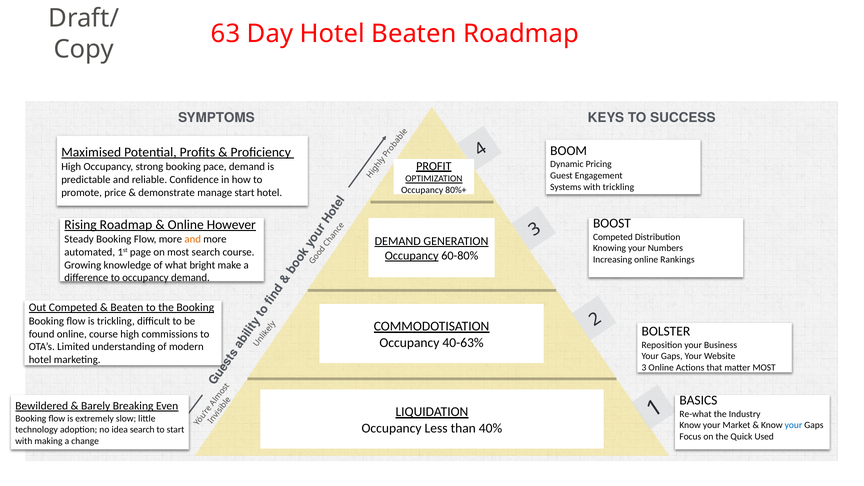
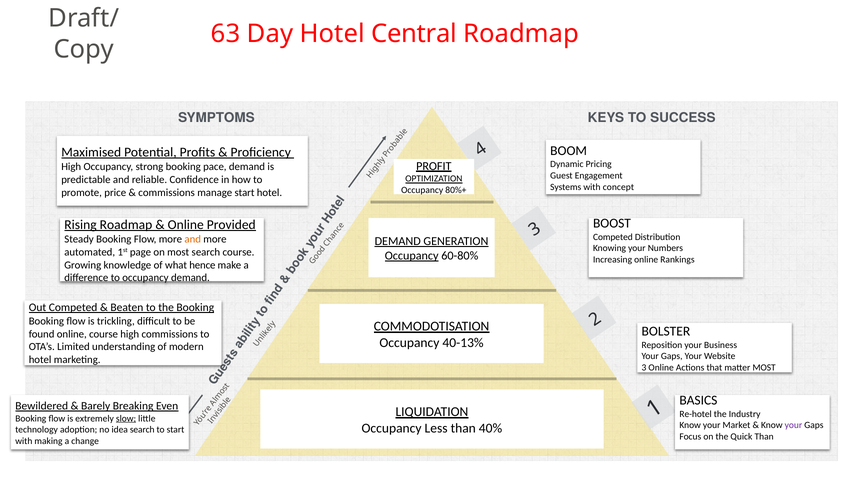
Hotel Beaten: Beaten -> Central (414, 34)
with trickling: trickling -> concept (618, 187)
demonstrate: demonstrate -> commissions (167, 193)
However: However -> Provided (231, 225)
bright: bright -> hence (202, 265)
40-63%: 40-63% -> 40-13% (463, 343)
Re-what: Re-what -> Re-hotel (696, 414)
slow underline: none -> present (126, 418)
your colour: blue -> purple (793, 425)
Quick Used: Used -> Than (764, 437)
